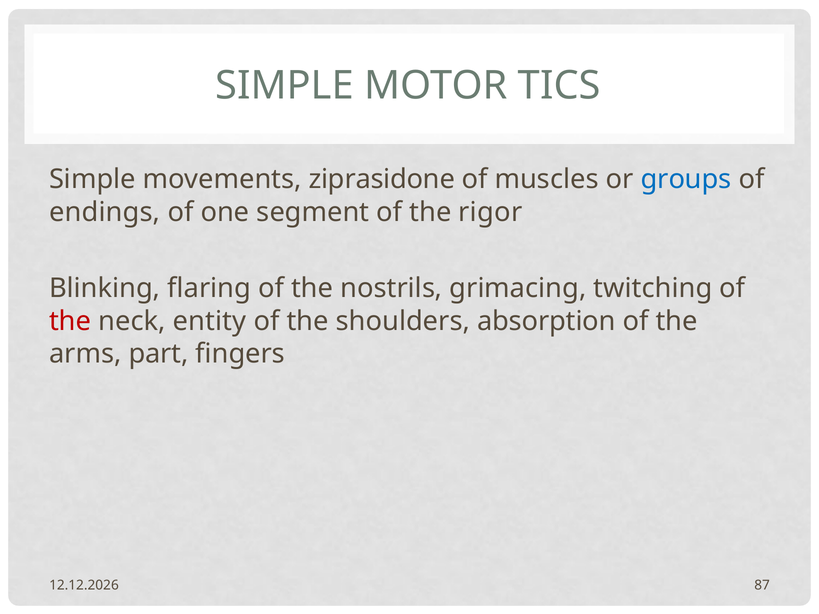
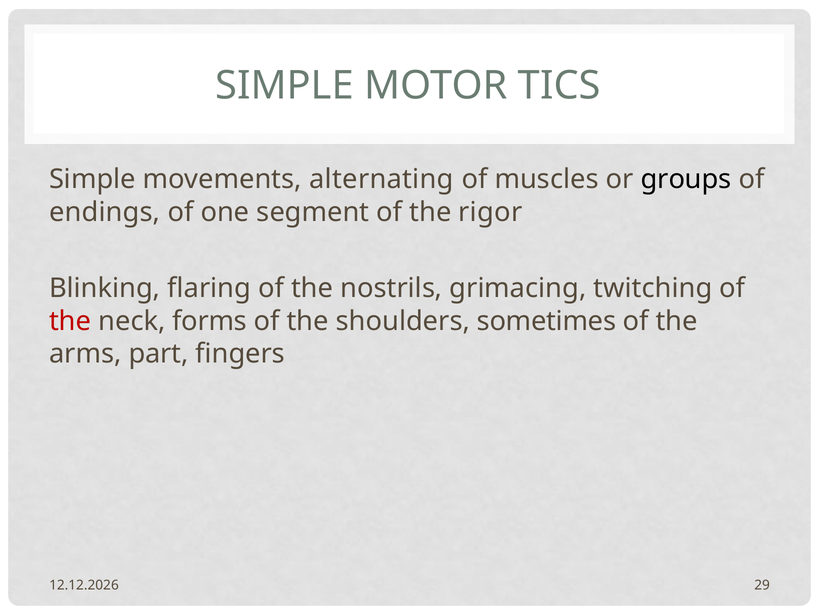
ziprasidone: ziprasidone -> alternating (382, 179)
groups colour: blue -> black (686, 179)
entity: entity -> forms (210, 321)
absorption: absorption -> sometimes (546, 321)
87: 87 -> 29 (762, 586)
